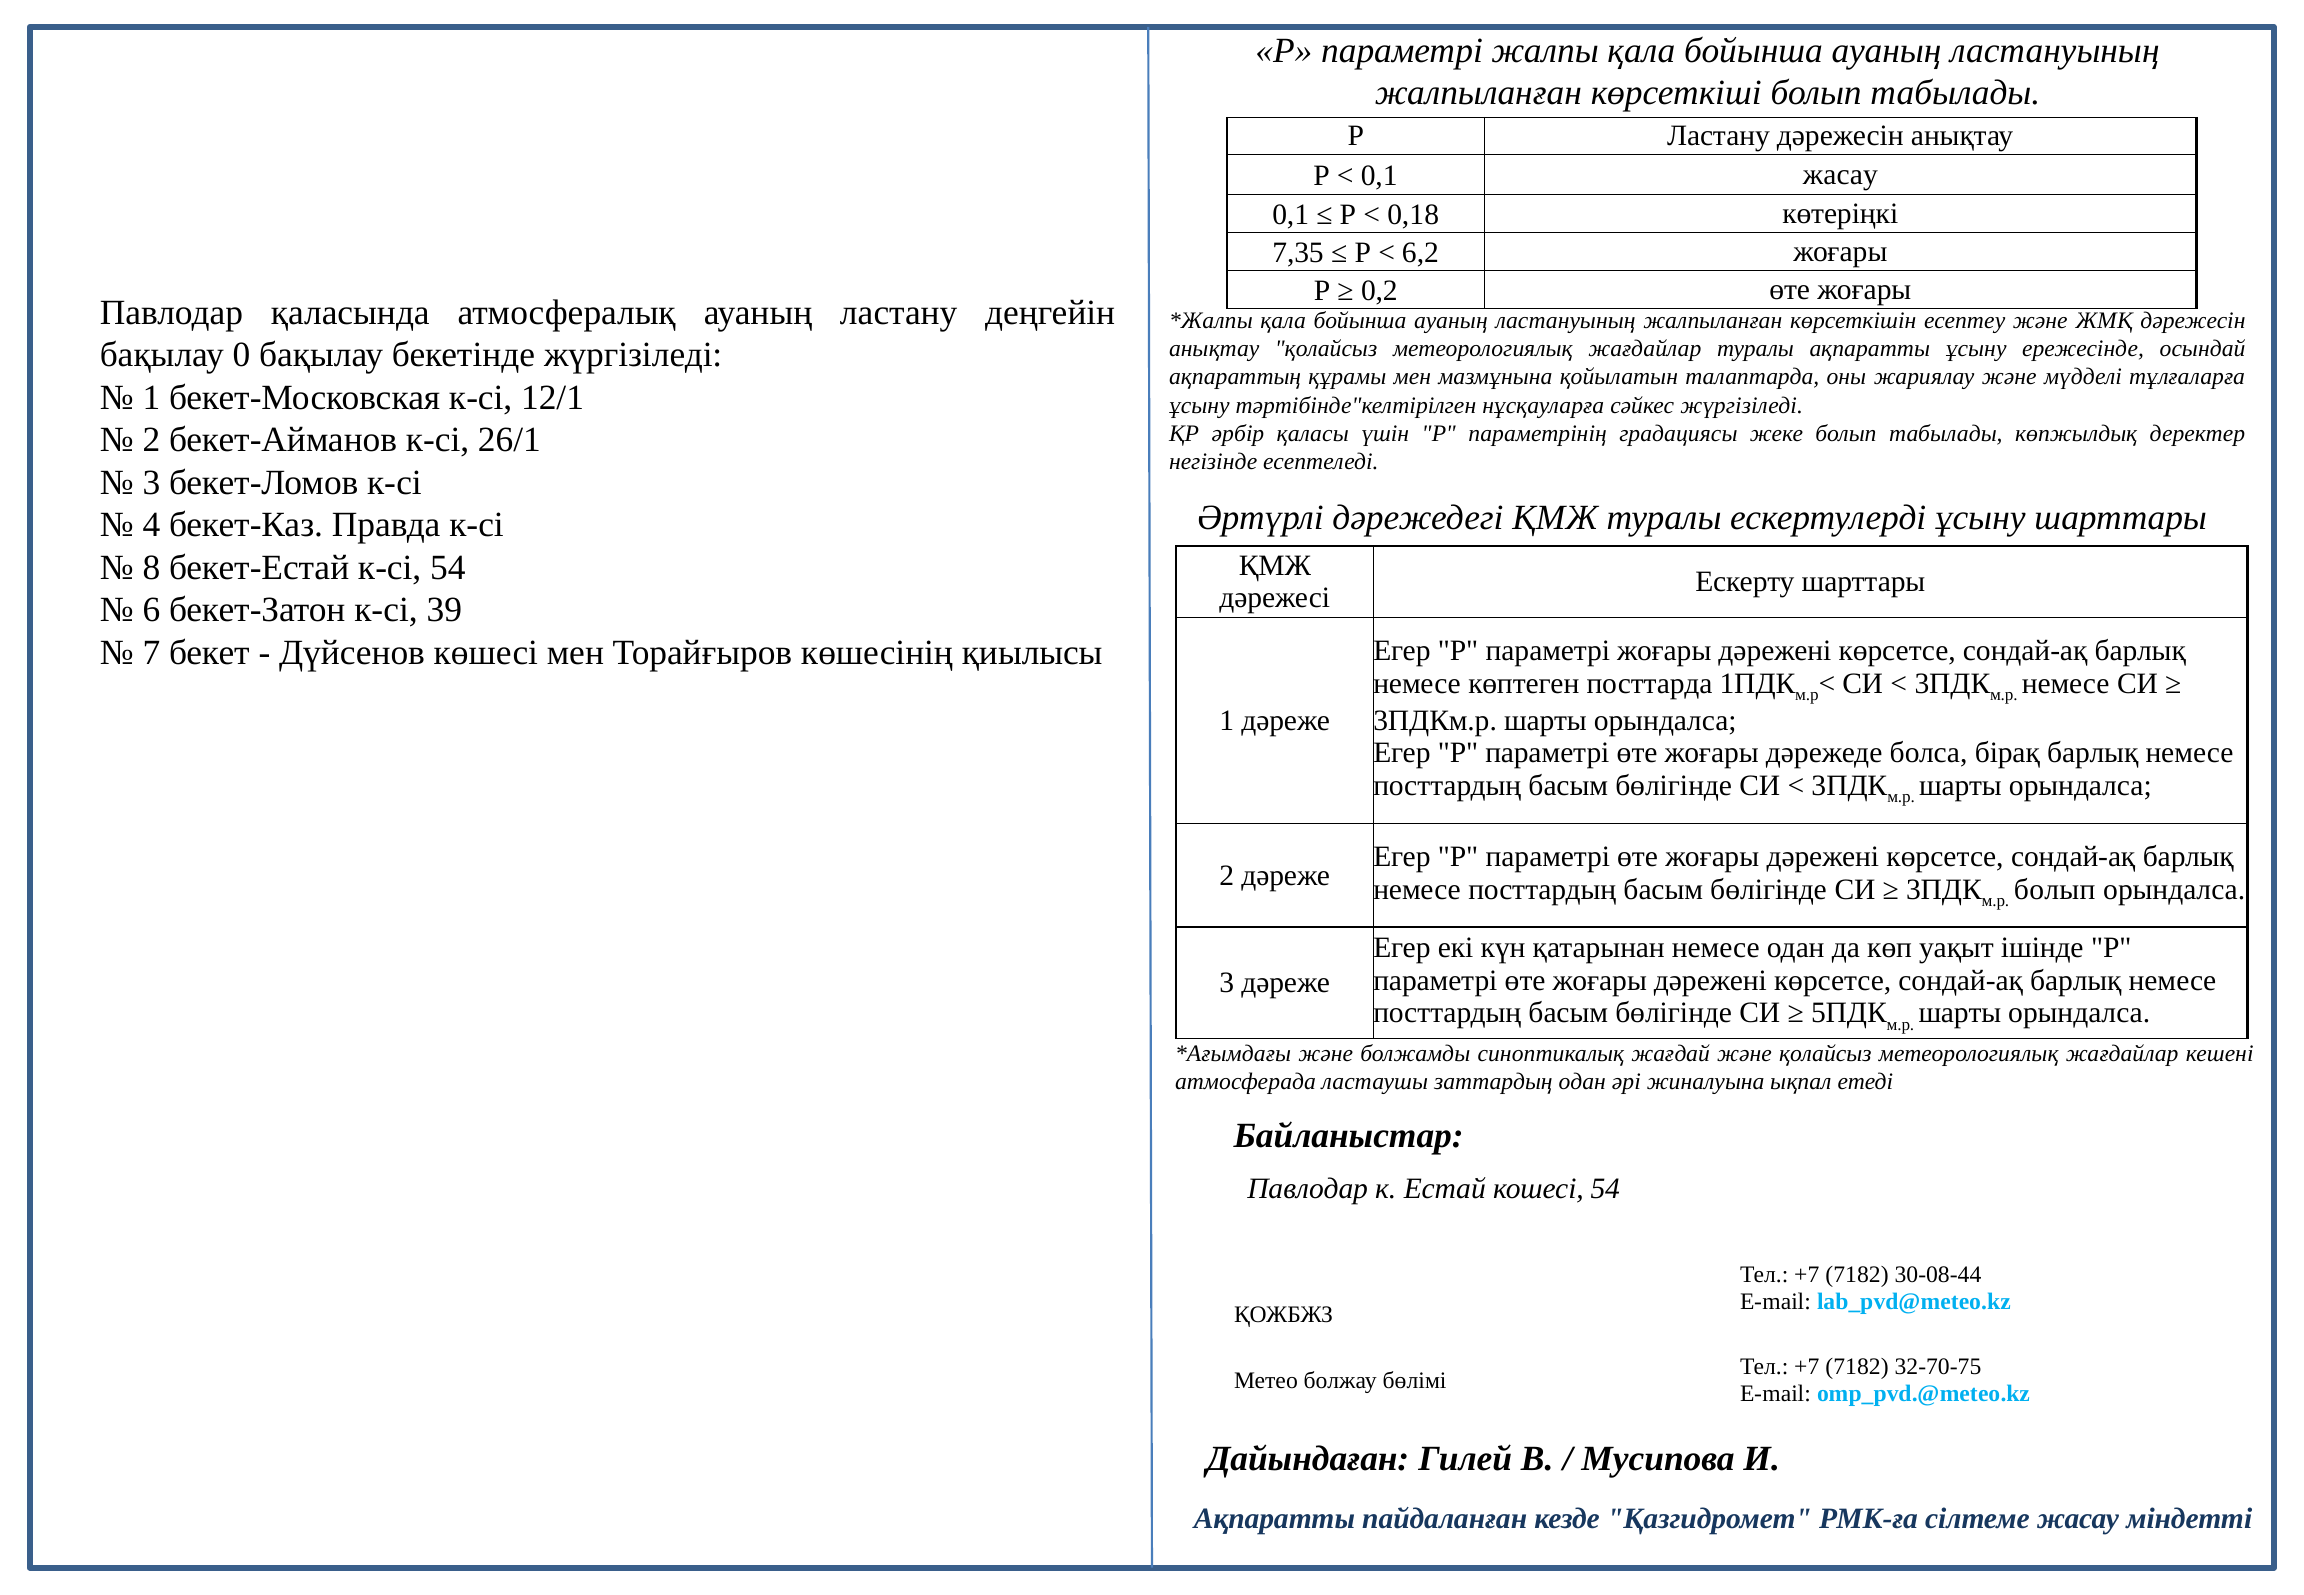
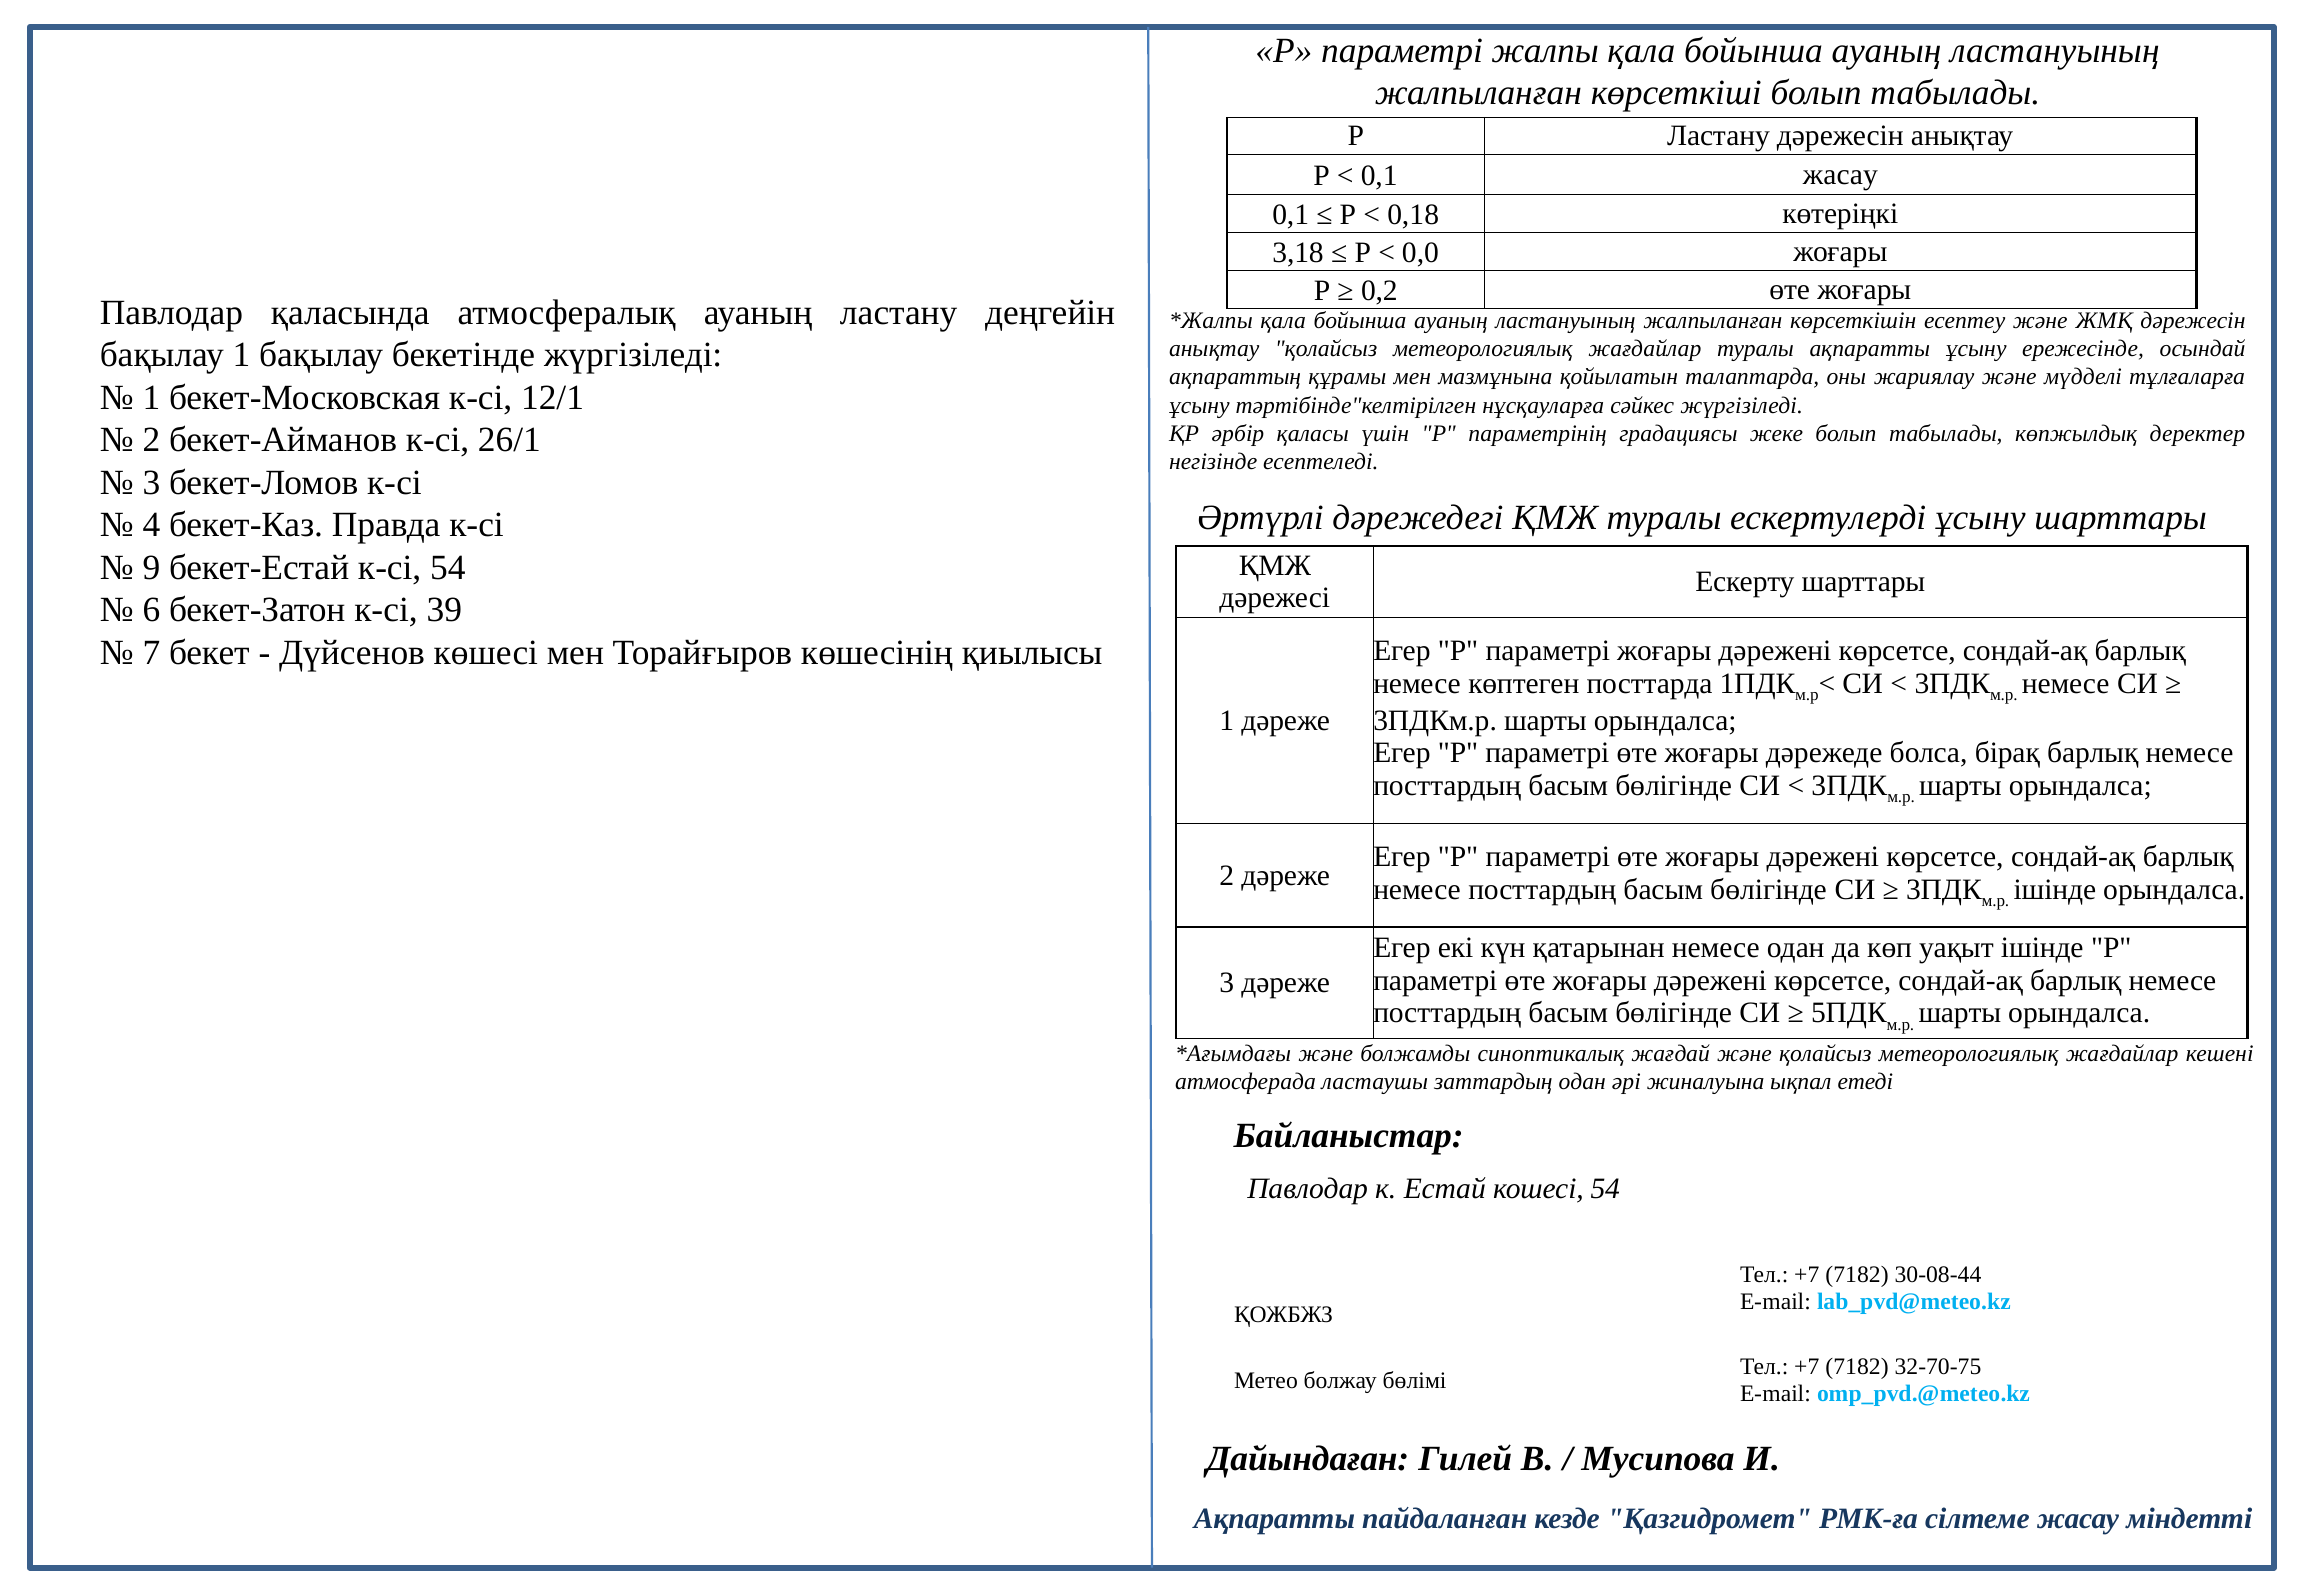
7,35: 7,35 -> 3,18 (1298, 253)
6,2: 6,2 -> 0,0 (1420, 253)
бақылау 0: 0 -> 1 (242, 355)
8: 8 -> 9 (151, 568)
болып: болып -> ішінде (2055, 889)
